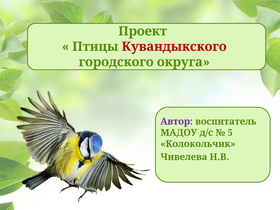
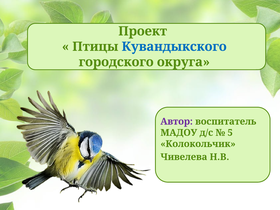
Кувандыкского colour: red -> blue (174, 47)
